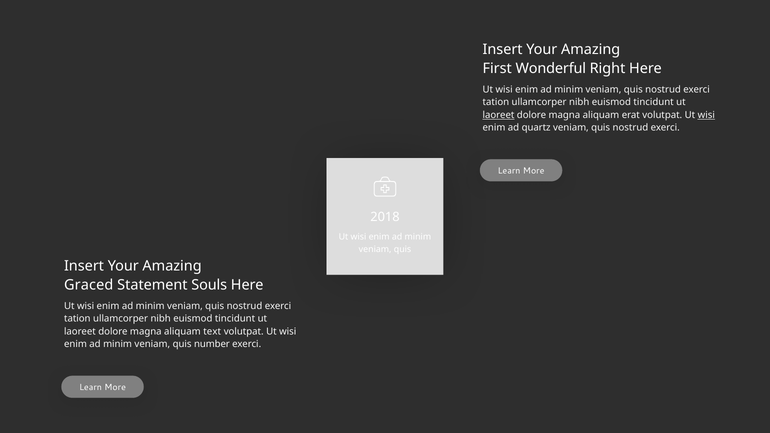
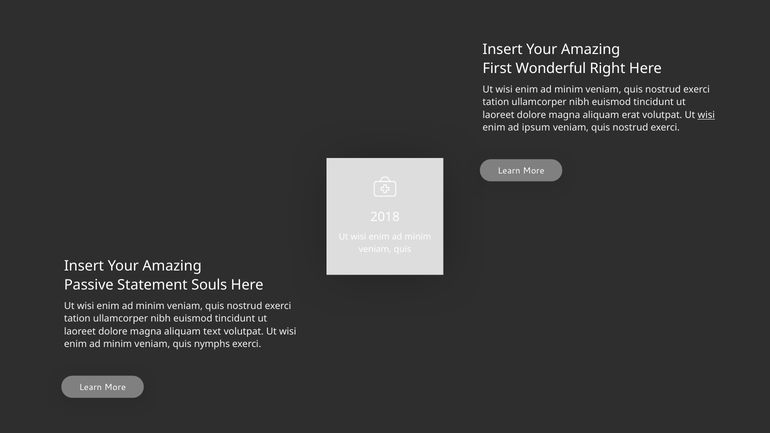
laoreet underline: present -> none (498, 115)
quartz: quartz -> ipsum (536, 128)
Graced: Graced -> Passive (89, 285)
number: number -> nymphs (212, 344)
